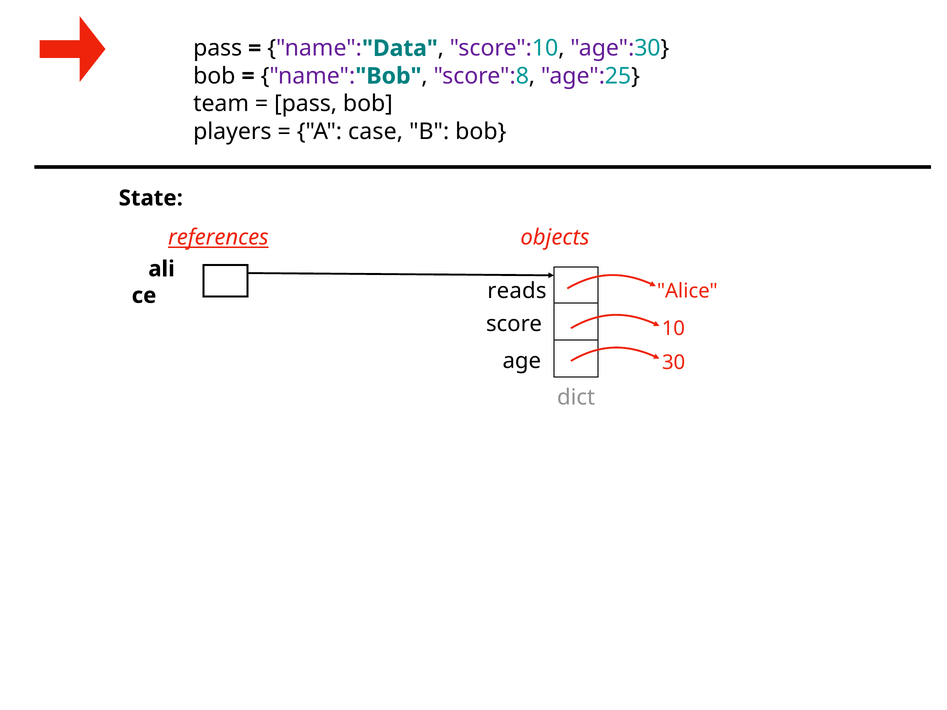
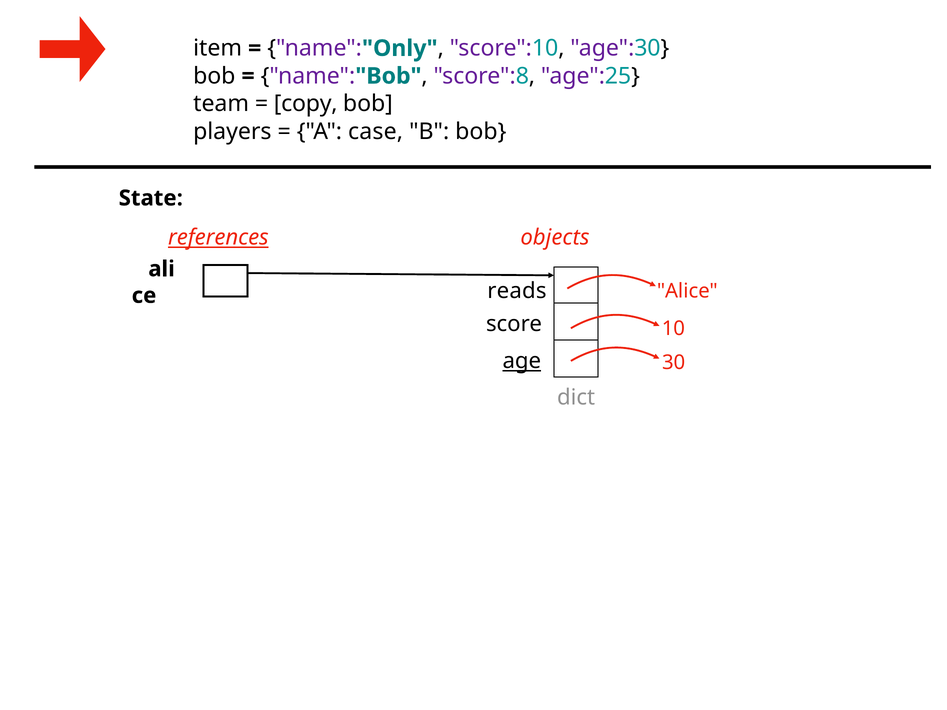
pass: pass -> item (218, 48)
Data: Data -> Only (400, 48)
pass: pass -> copy (306, 104)
age underline: none -> present (522, 361)
